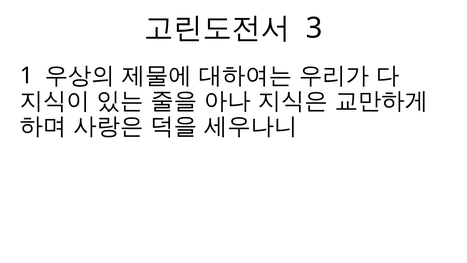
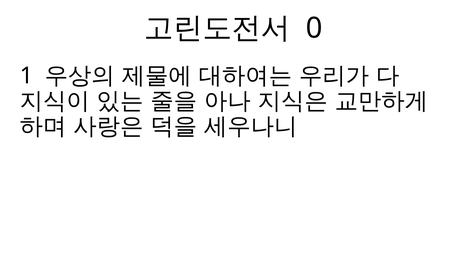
3: 3 -> 0 (314, 28)
